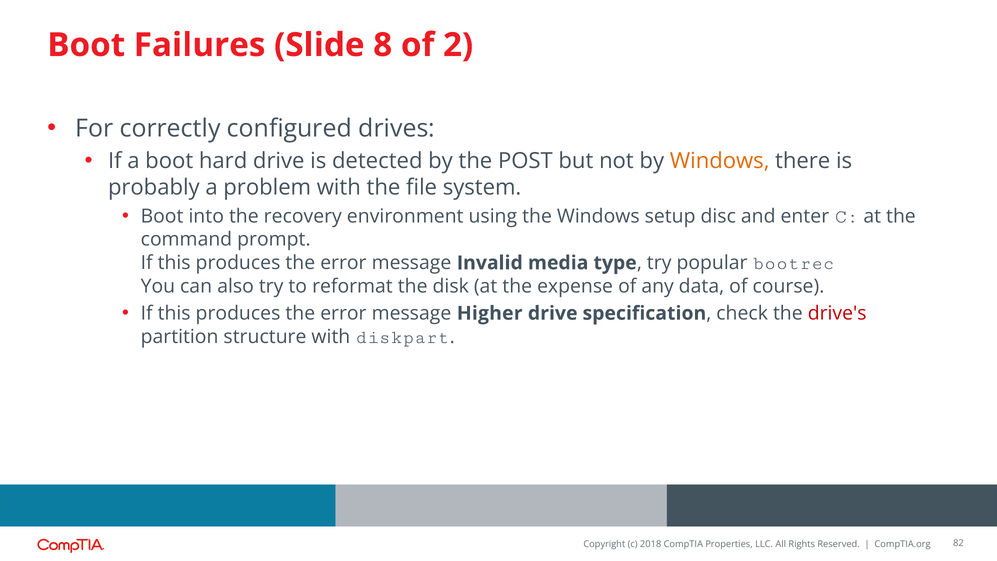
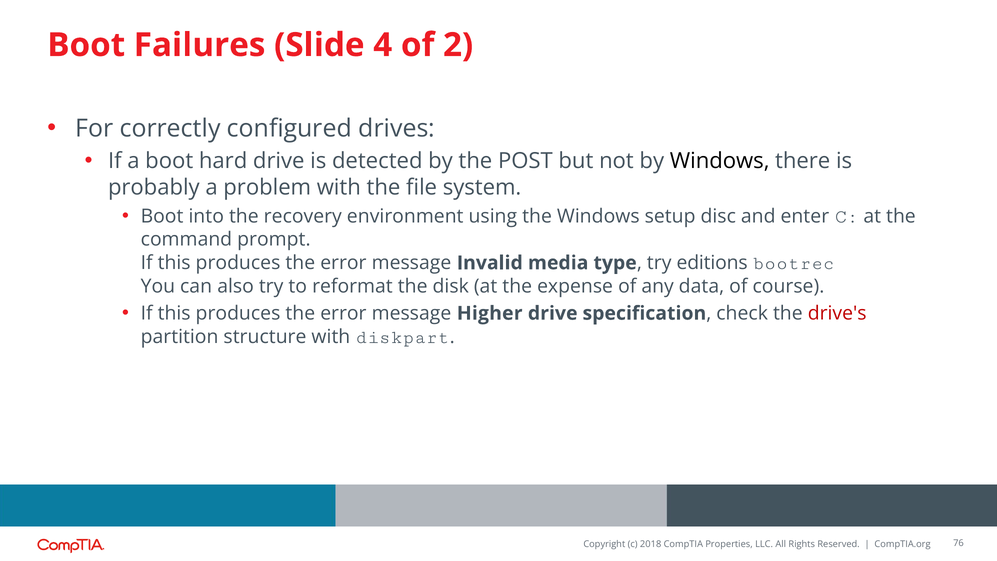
8: 8 -> 4 (383, 45)
Windows colour: orange -> black (720, 161)
popular: popular -> editions (712, 263)
82: 82 -> 76 (958, 543)
